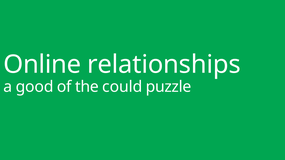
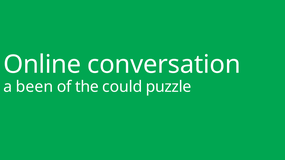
relationships: relationships -> conversation (164, 64)
good: good -> been (34, 87)
